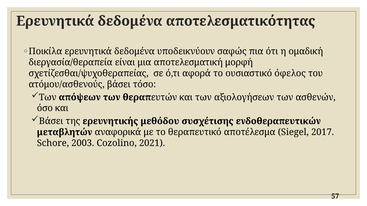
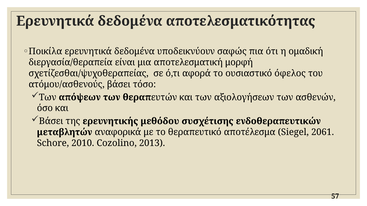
2017: 2017 -> 2061 (323, 132)
2003: 2003 -> 2010 (83, 143)
2021: 2021 -> 2013 (152, 143)
